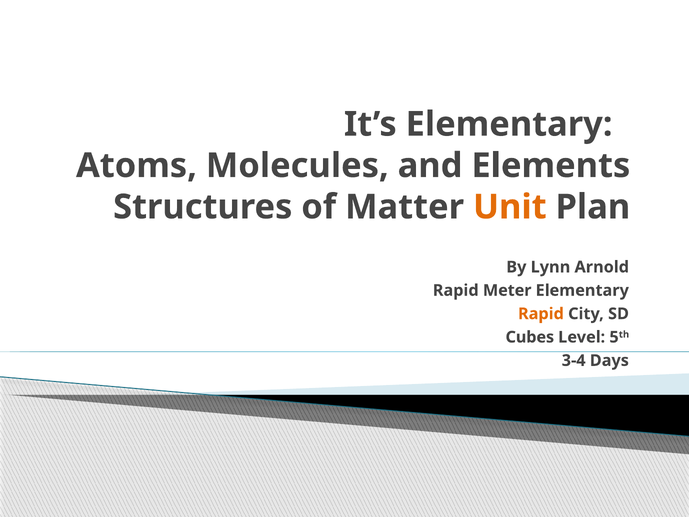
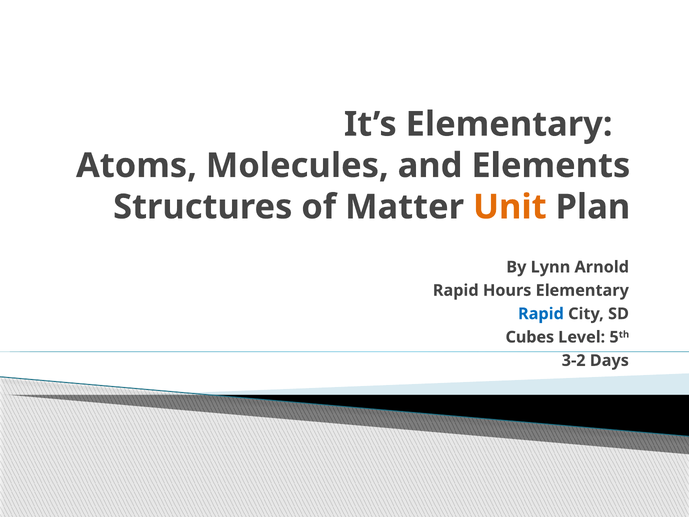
Meter: Meter -> Hours (507, 290)
Rapid colour: orange -> blue (541, 314)
3-4: 3-4 -> 3-2 (574, 360)
